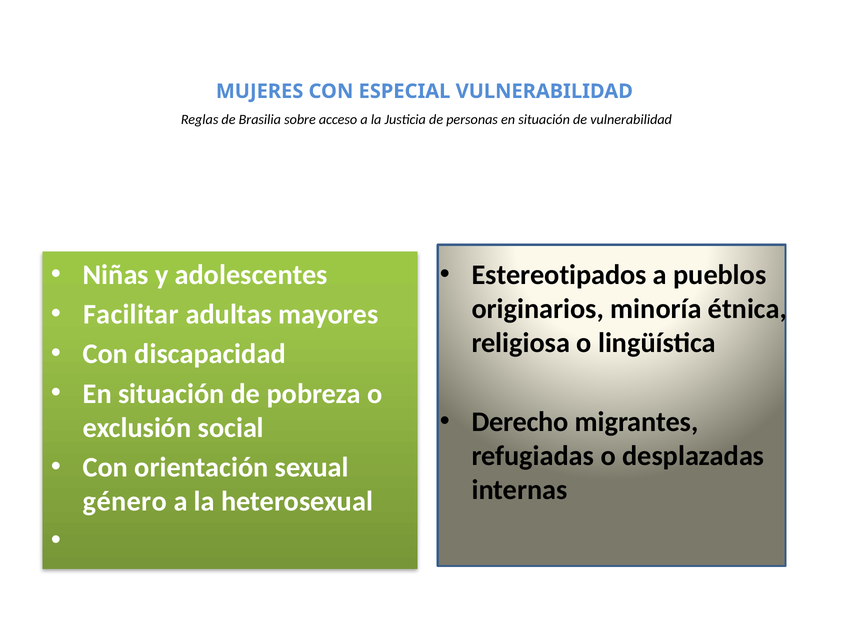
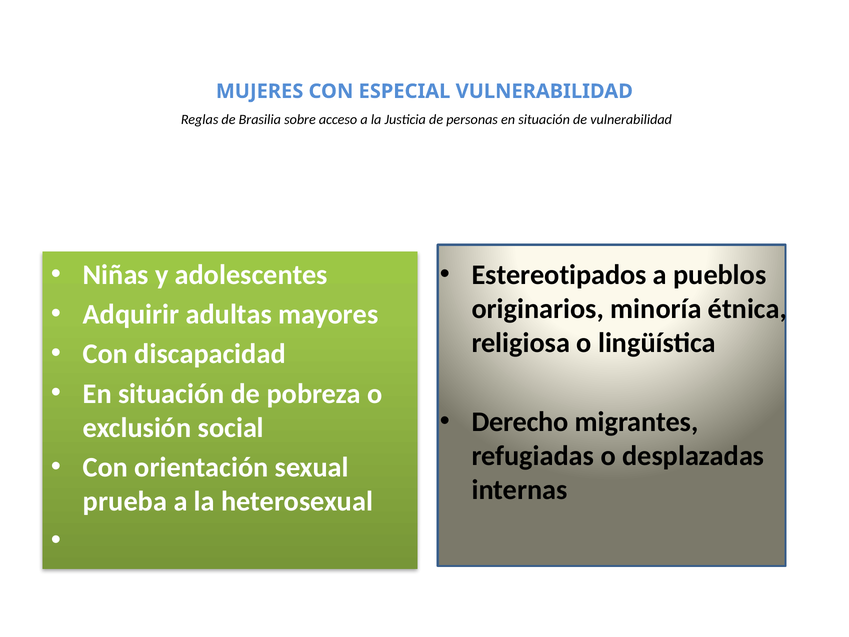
Facilitar: Facilitar -> Adquirir (131, 314)
género: género -> prueba (125, 501)
